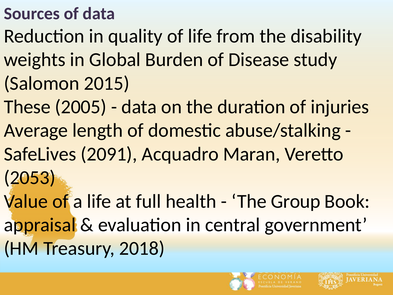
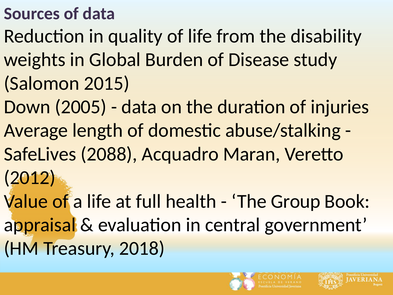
These: These -> Down (27, 107)
2091: 2091 -> 2088 (109, 154)
2053: 2053 -> 2012 (30, 178)
